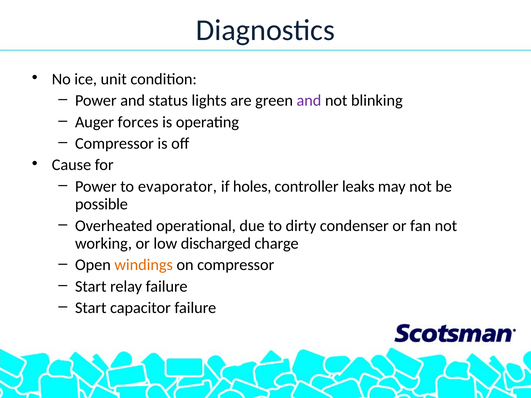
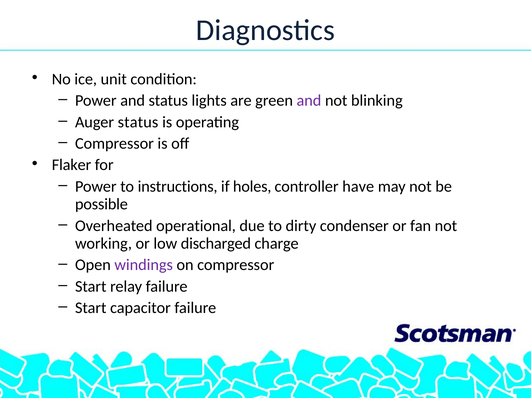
Auger forces: forces -> status (138, 122)
Cause: Cause -> Flaker (72, 165)
evaporator: evaporator -> instructions (178, 187)
leaks: leaks -> have (358, 187)
windings colour: orange -> purple (144, 265)
